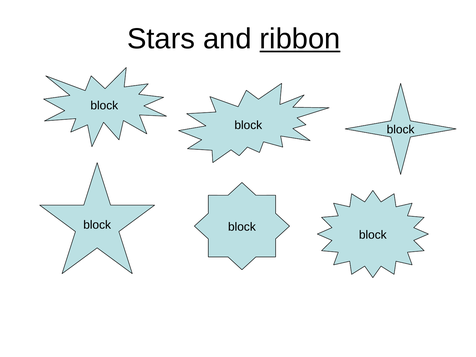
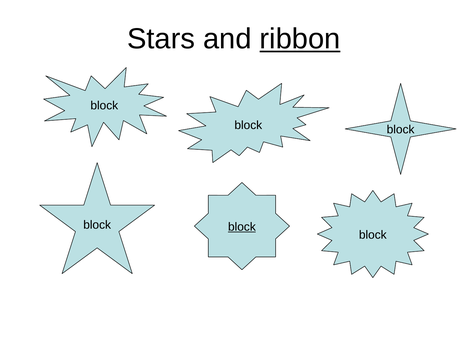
block underline: none -> present (242, 227)
